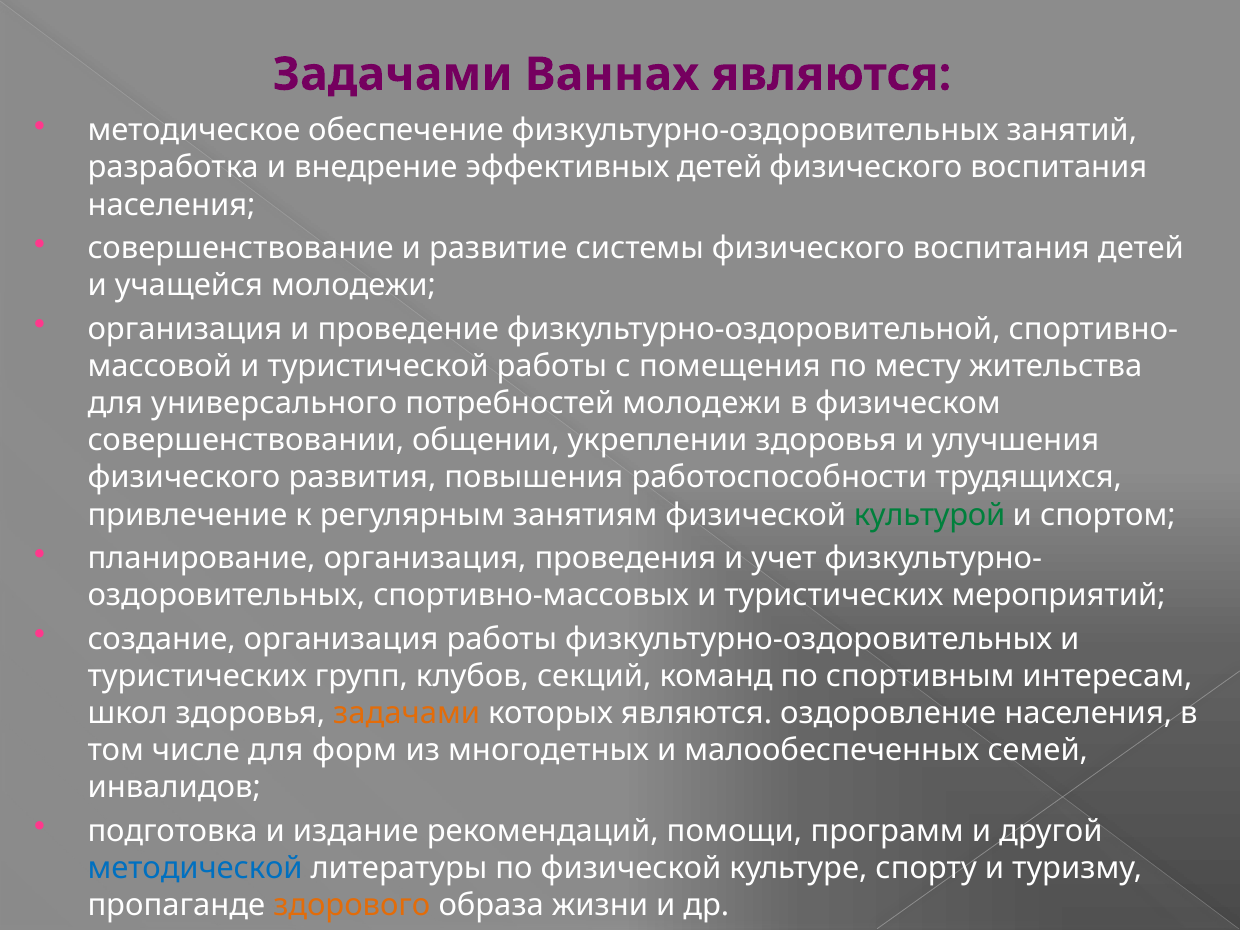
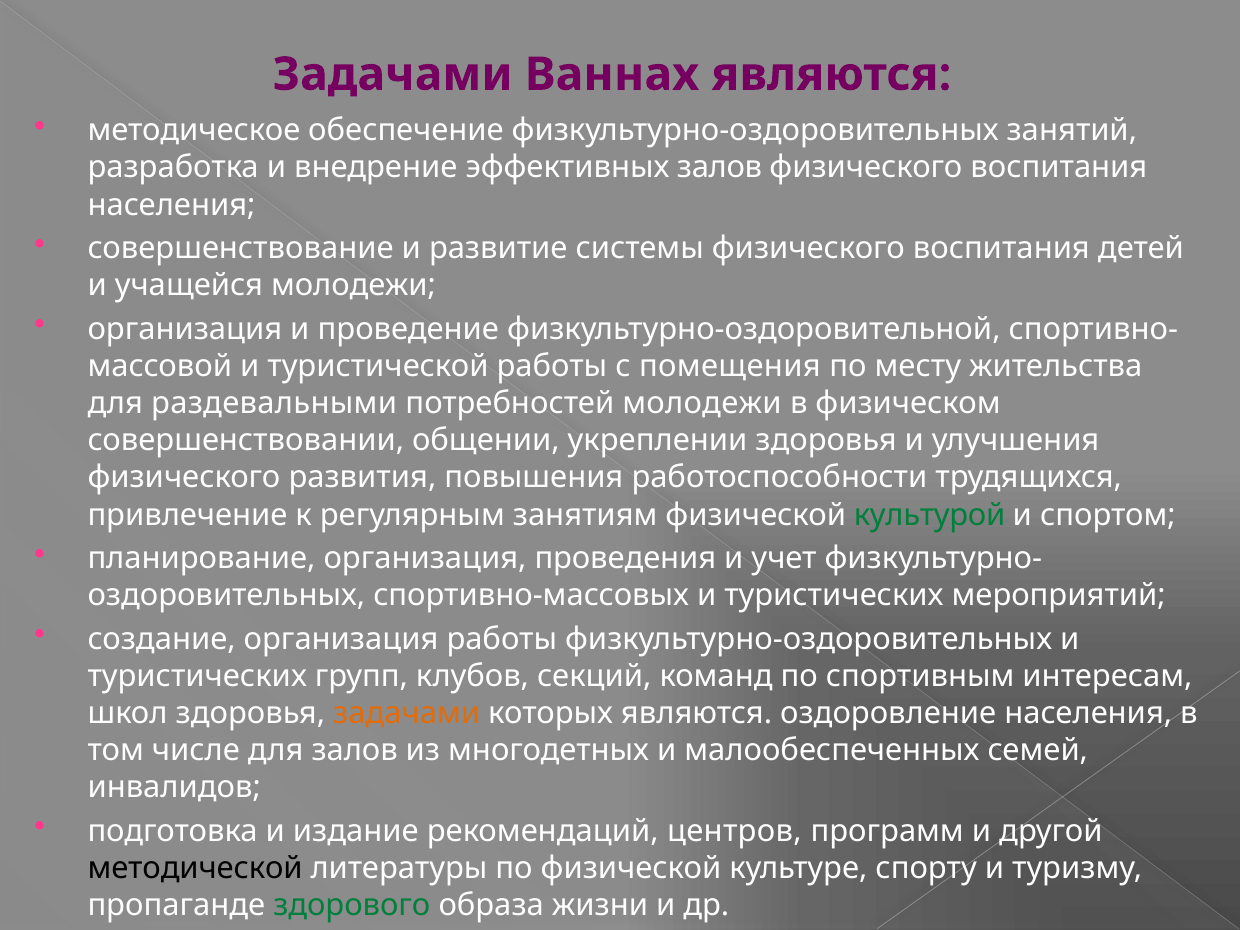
эффективных детей: детей -> залов (720, 168)
универсального: универсального -> раздевальными (274, 403)
для форм: форм -> залов (355, 751)
помощи: помощи -> центров (734, 831)
методической colour: blue -> black (195, 868)
здорового colour: orange -> green (352, 906)
